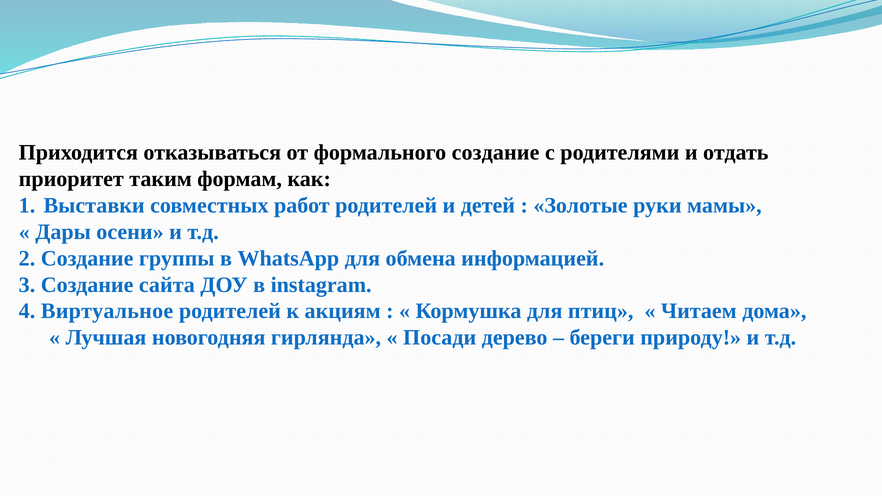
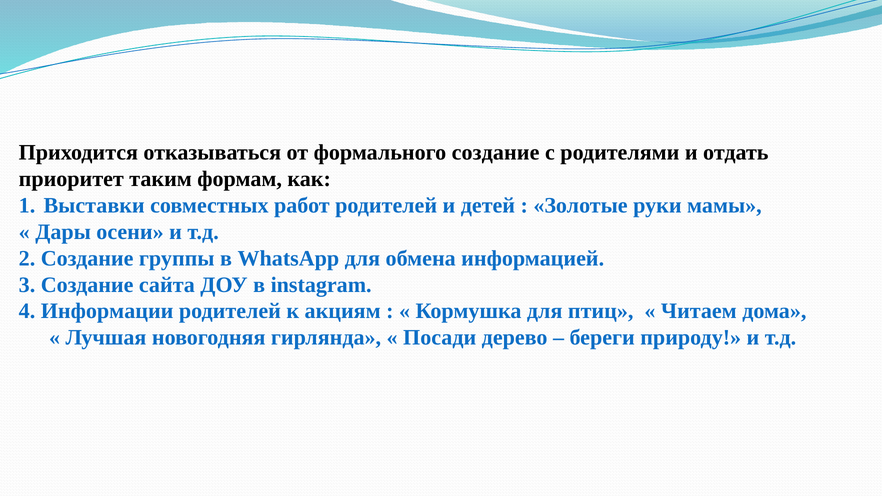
Виртуальное: Виртуальное -> Информации (107, 311)
